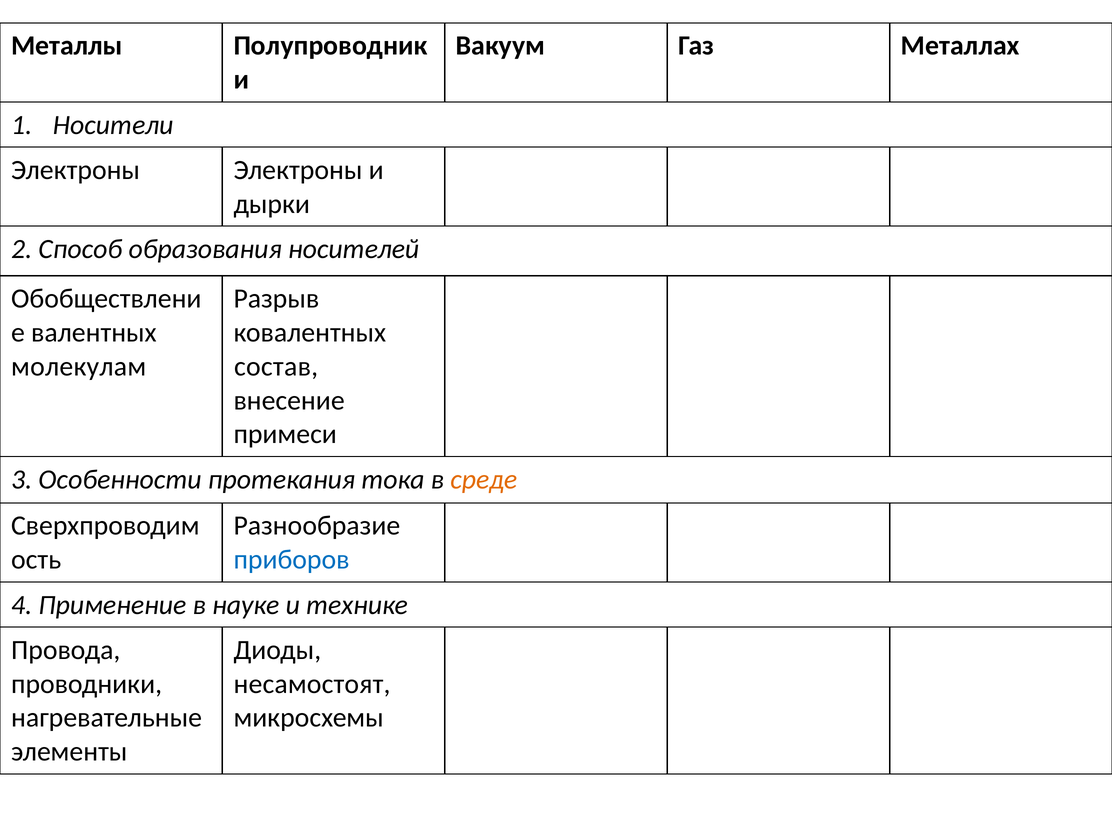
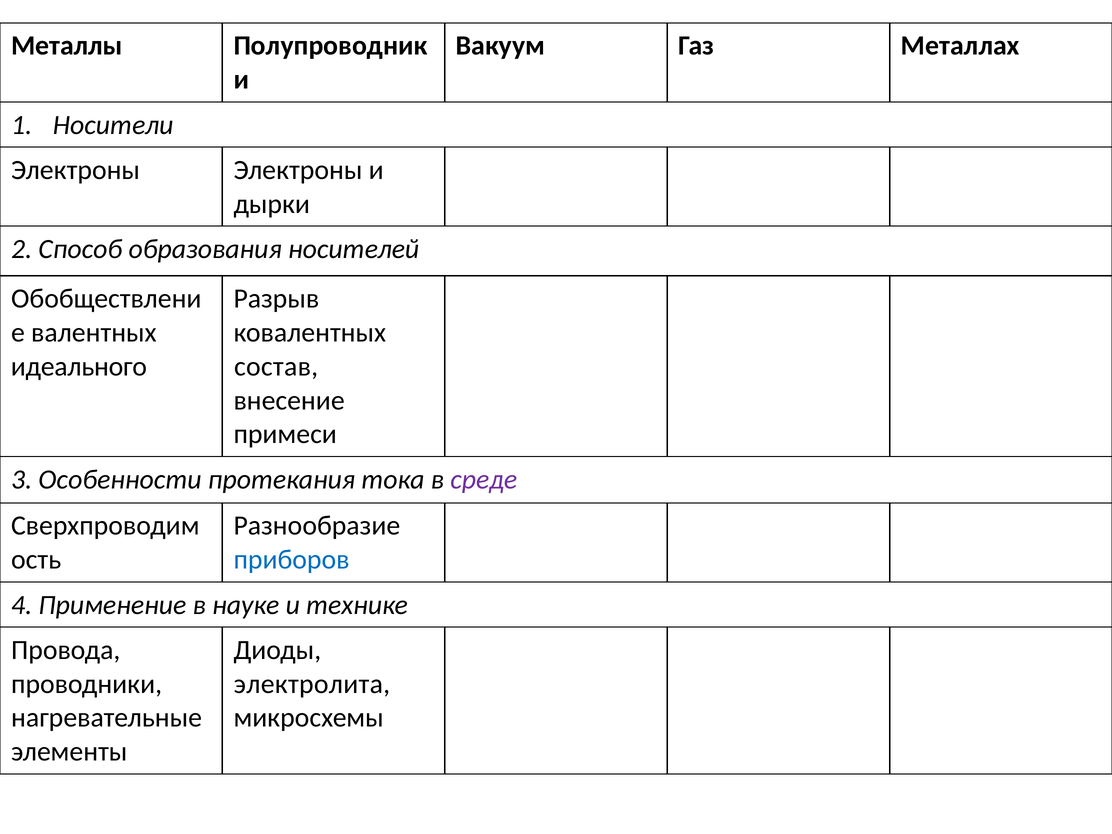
молекулам: молекулам -> идеального (79, 366)
среде colour: orange -> purple (484, 479)
несамостоят: несамостоят -> электролита (312, 684)
